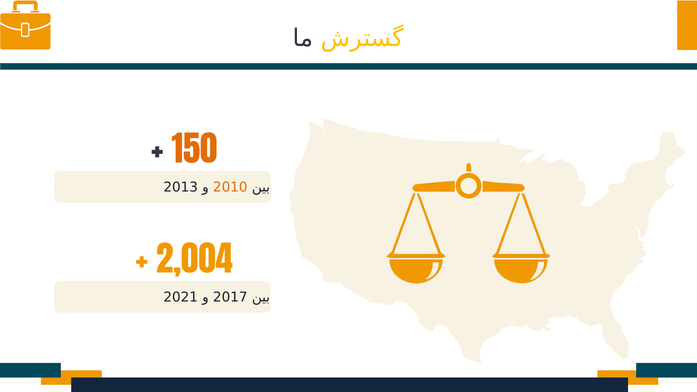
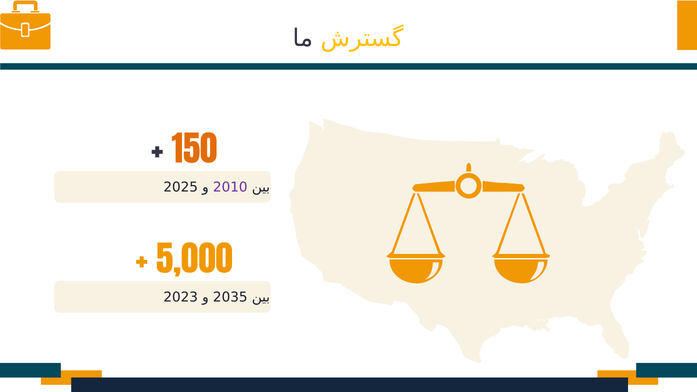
2013: 2013 -> 2025 (181, 187)
2010 colour: orange -> purple (230, 187)
2,004: 2,004 -> 5,000 (195, 261)
2021: 2021 -> 2023 (181, 297)
2017: 2017 -> 2035 (230, 297)
